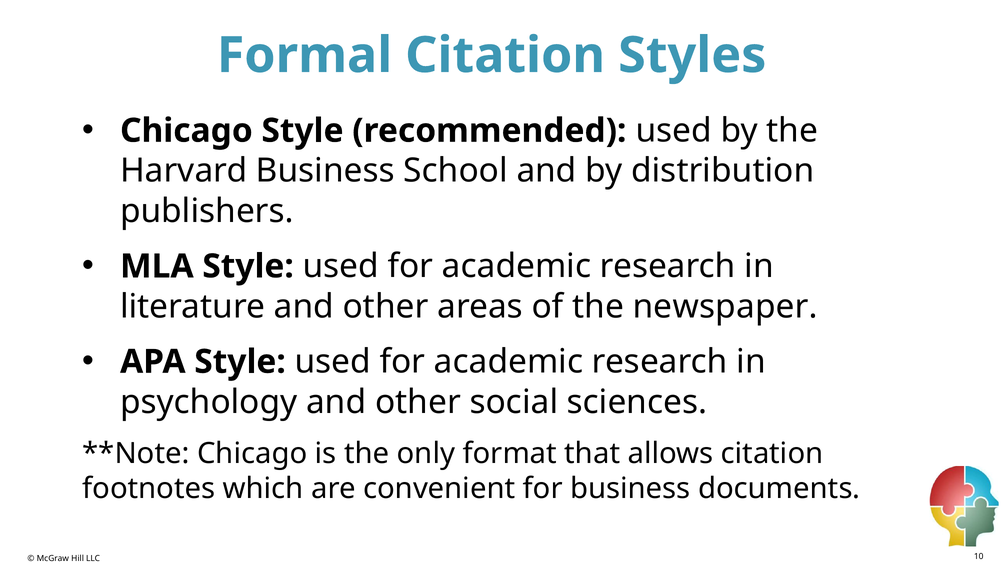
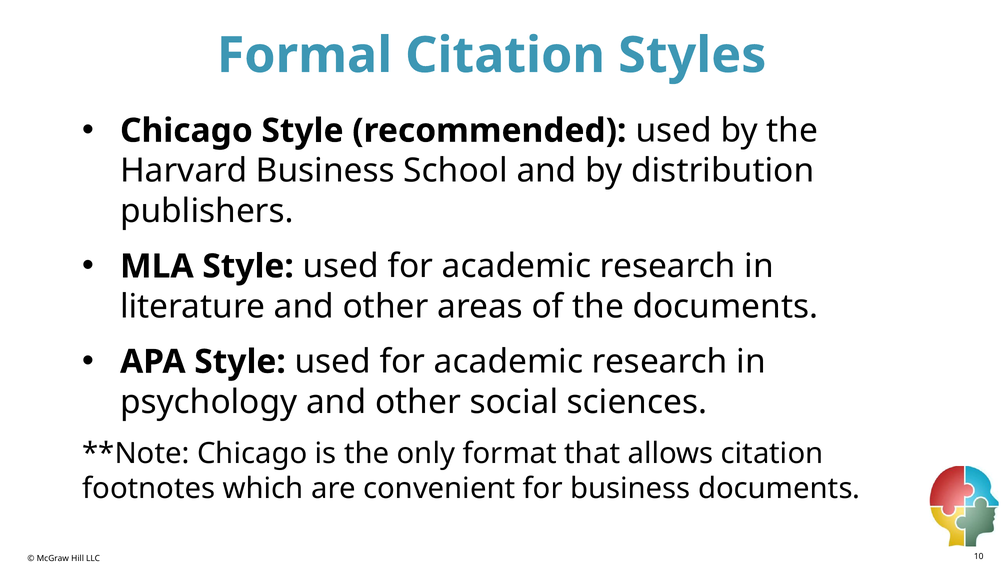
the newspaper: newspaper -> documents (725, 307)
